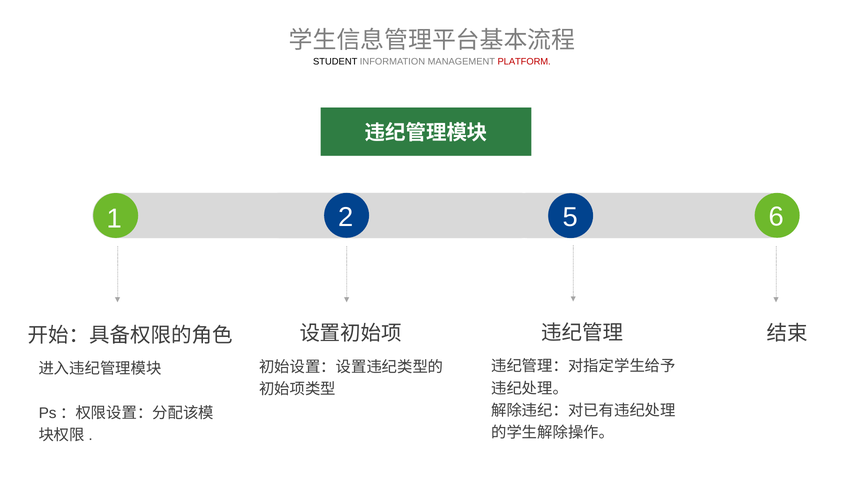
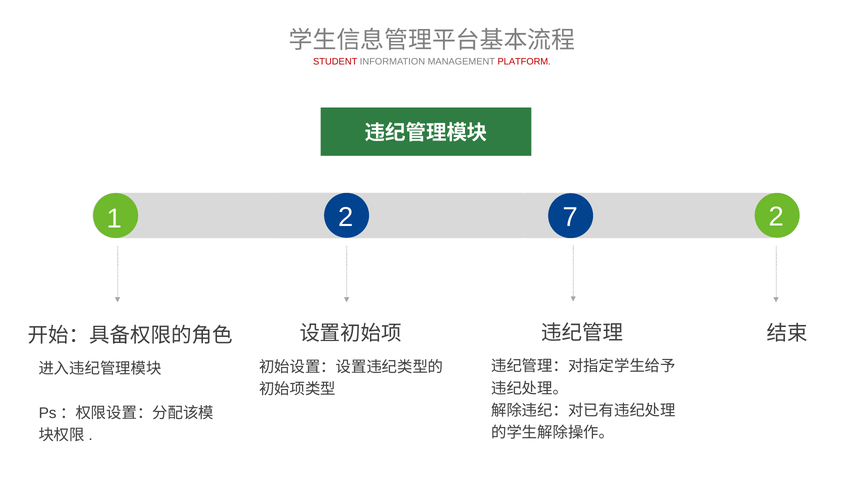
STUDENT colour: black -> red (335, 62)
5: 5 -> 7 (570, 217)
1 6: 6 -> 2 (776, 217)
